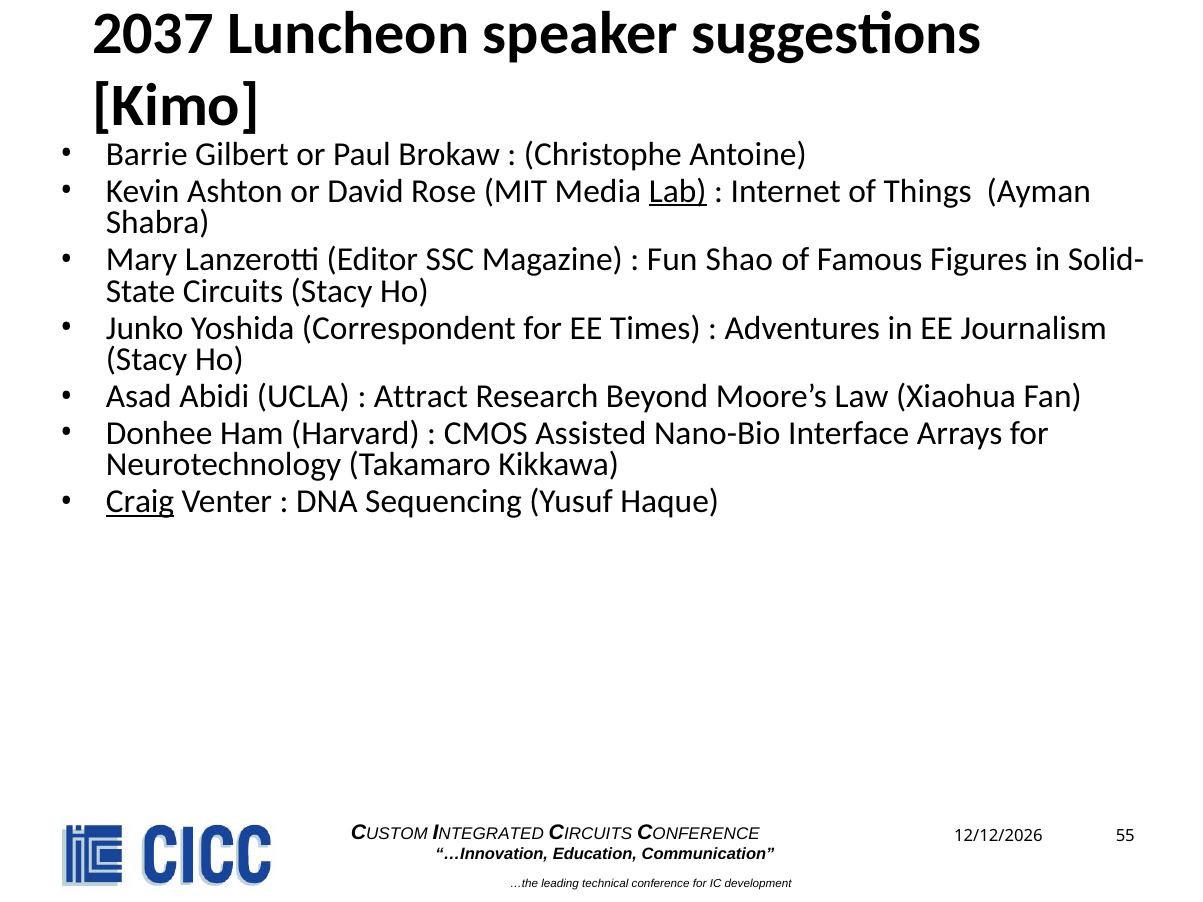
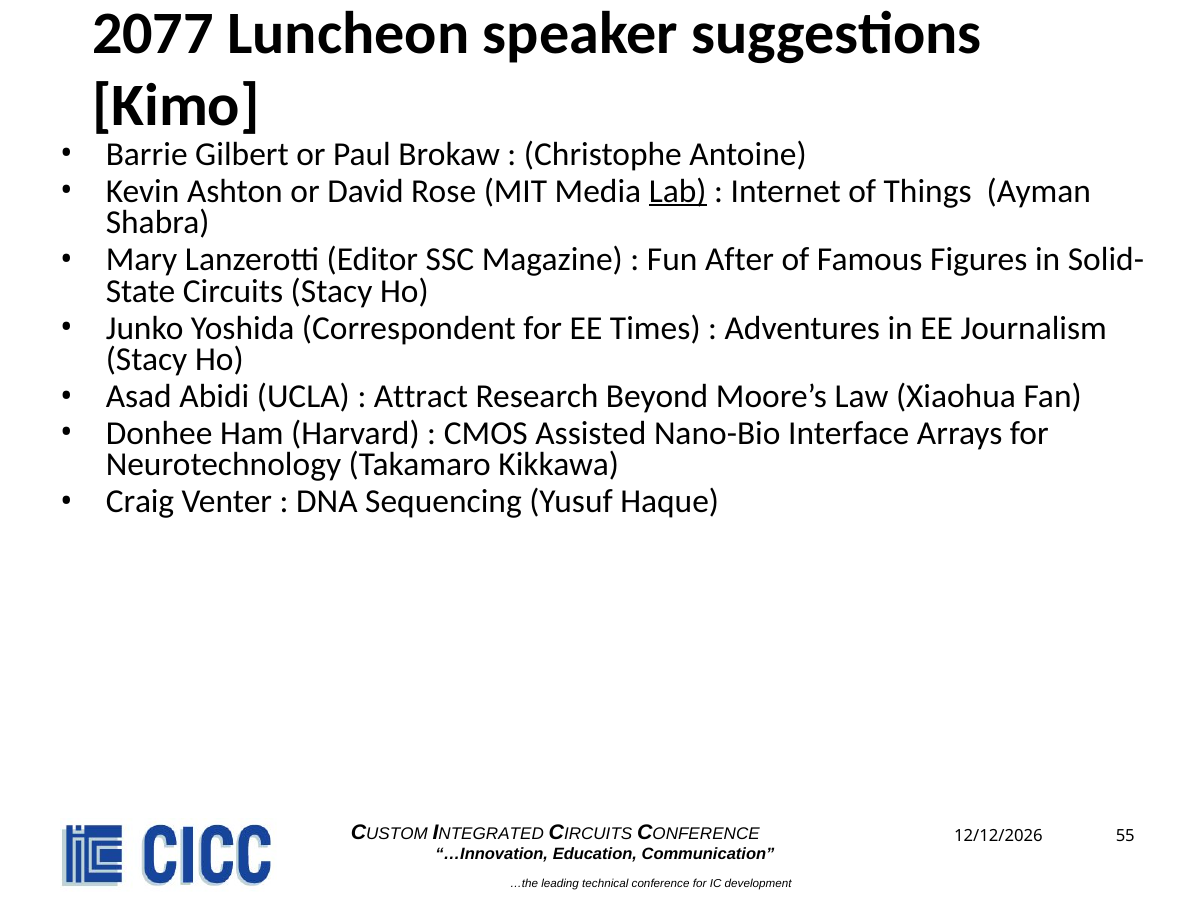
2037: 2037 -> 2077 (153, 33)
Shao: Shao -> After (740, 260)
Craig underline: present -> none (140, 502)
